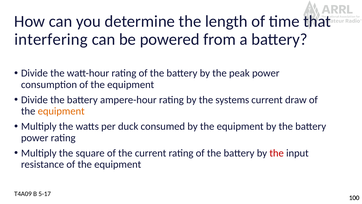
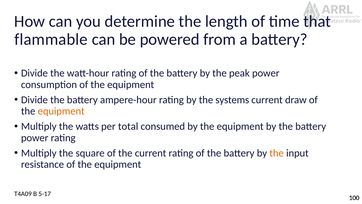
interfering: interfering -> flammable (51, 39)
duck: duck -> total (128, 126)
the colour: red -> orange (277, 153)
